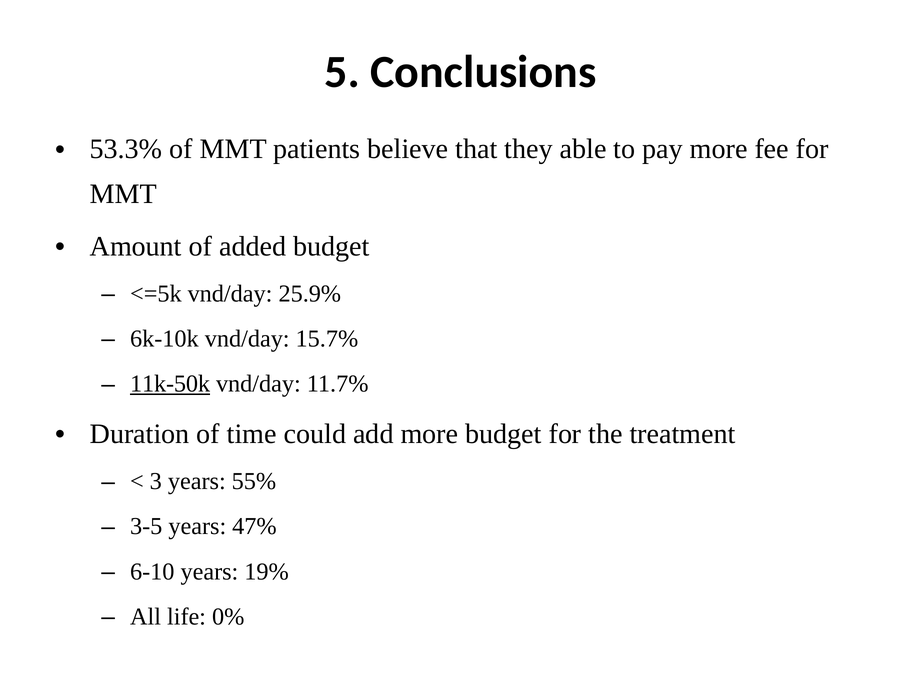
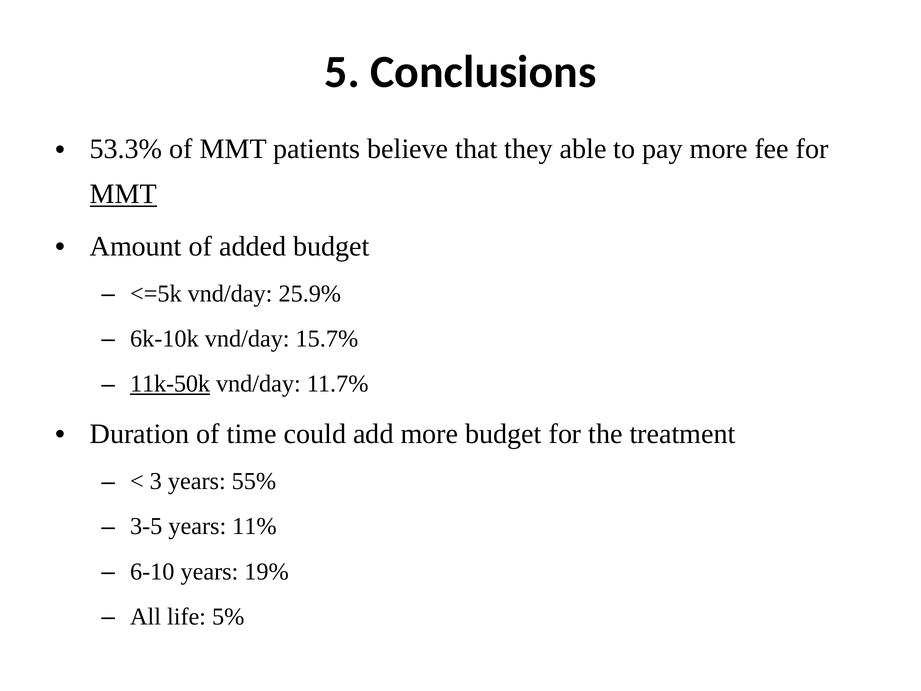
MMT underline: none -> present (123, 194)
47%: 47% -> 11% (254, 526)
0%: 0% -> 5% (228, 616)
